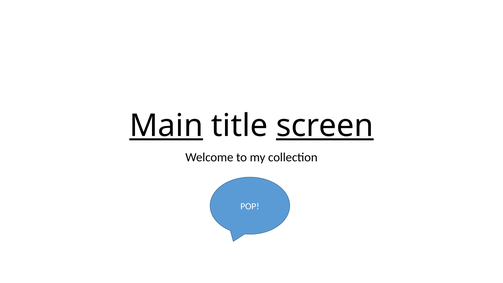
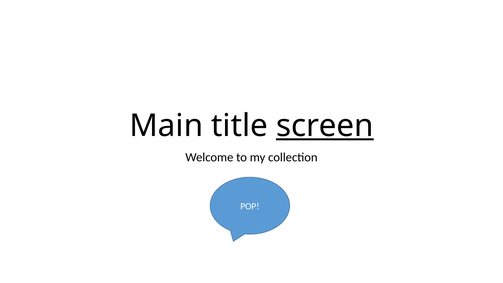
Main underline: present -> none (166, 126)
